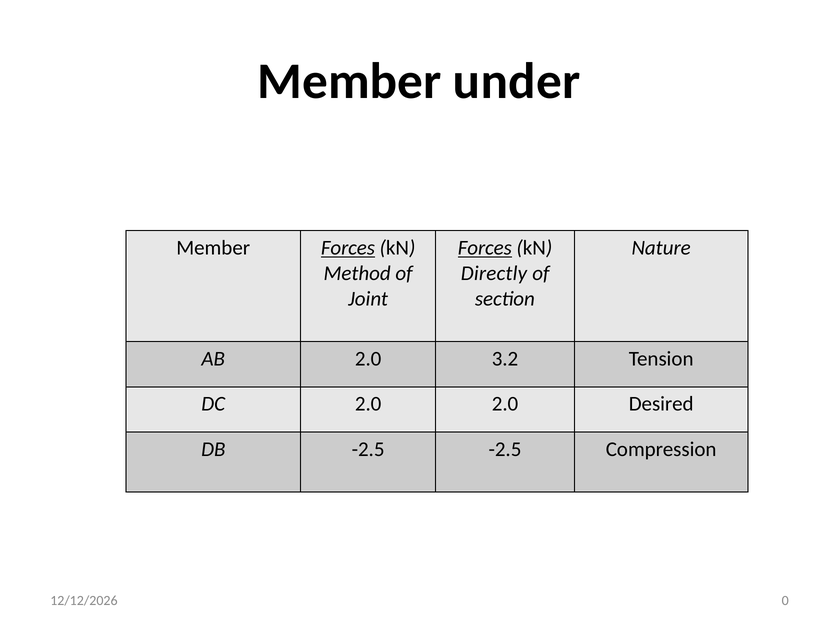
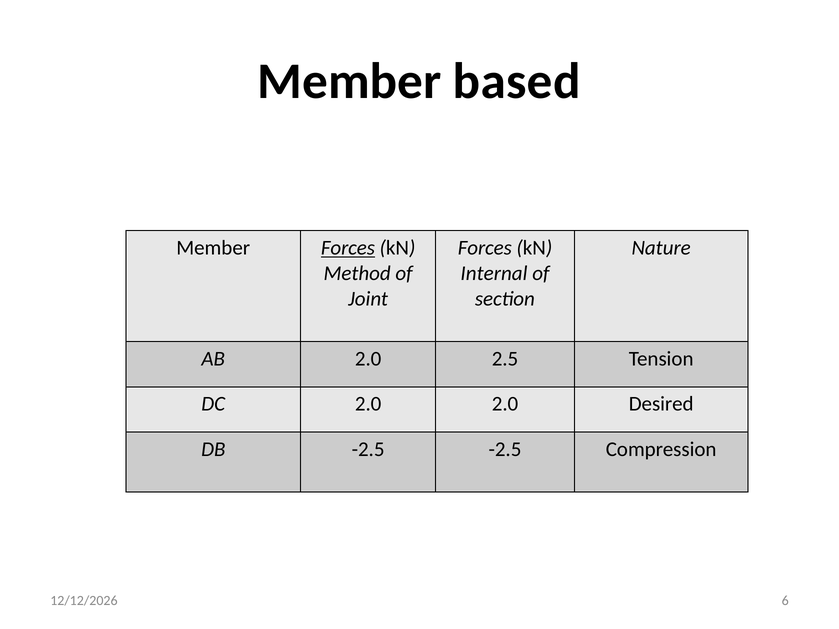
under: under -> based (517, 81)
Forces underline: present -> none (485, 248)
Directly: Directly -> Internal (494, 274)
3.2: 3.2 -> 2.5 (505, 359)
0: 0 -> 6 (785, 601)
